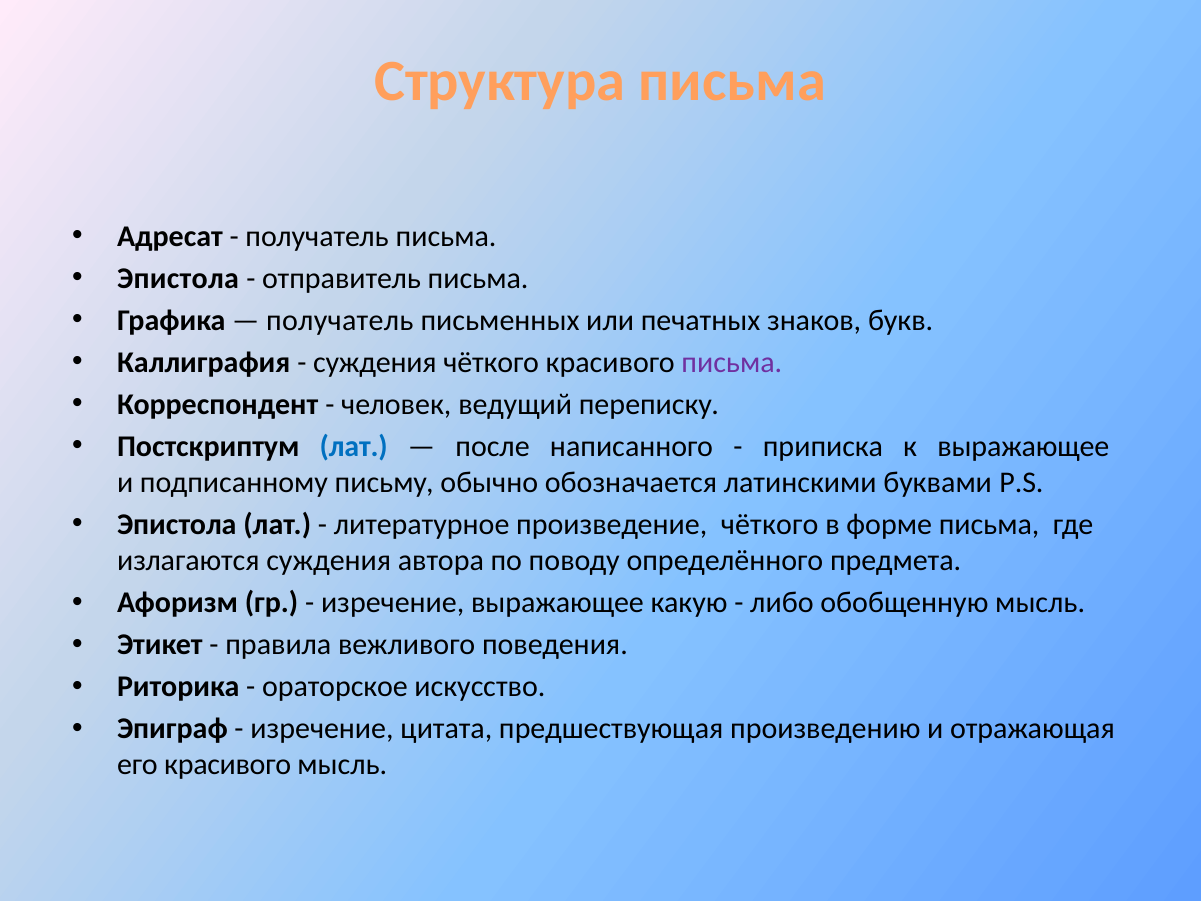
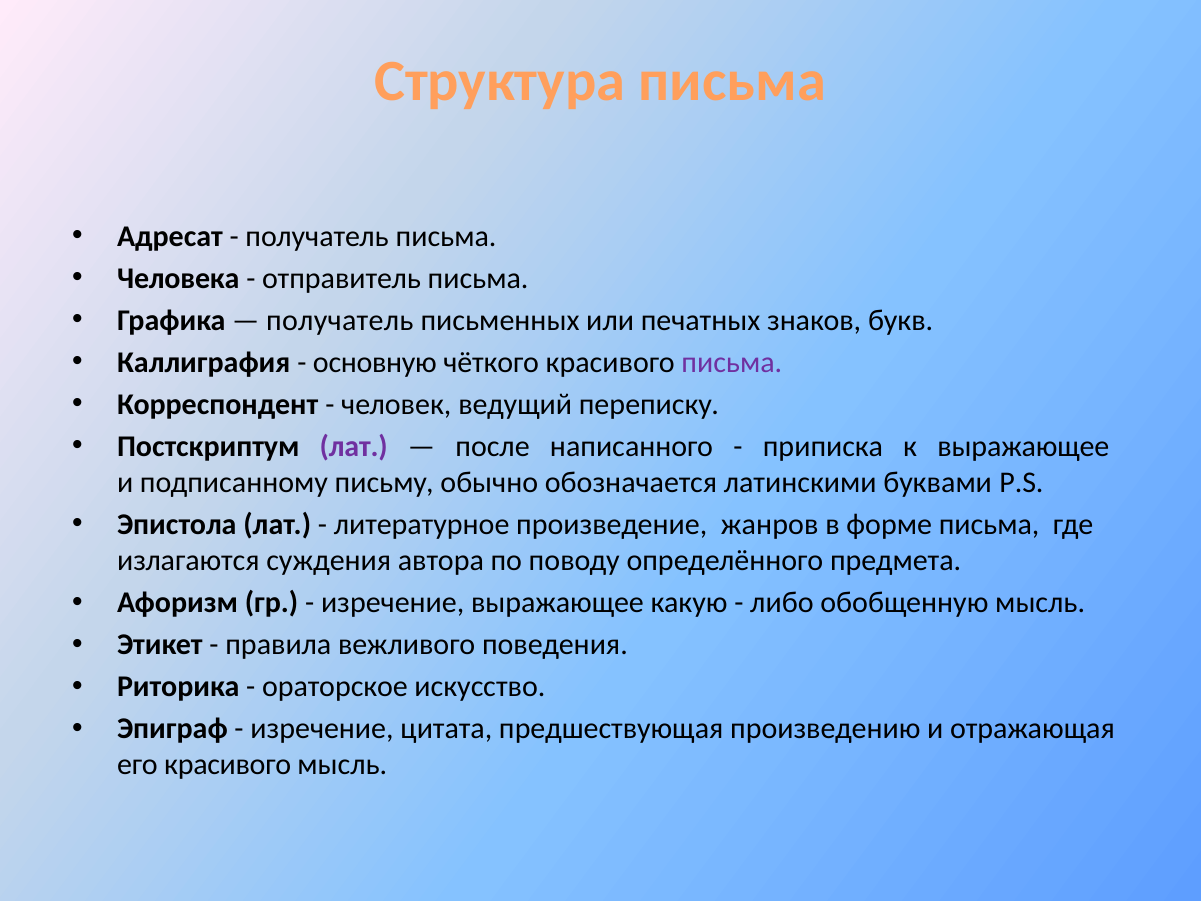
Эпистола: Эпистола -> Человека (178, 278)
суждения: суждения -> основную (375, 362)
лат colour: blue -> purple (354, 446)
произведение чёткого: чёткого -> жанров (770, 525)
